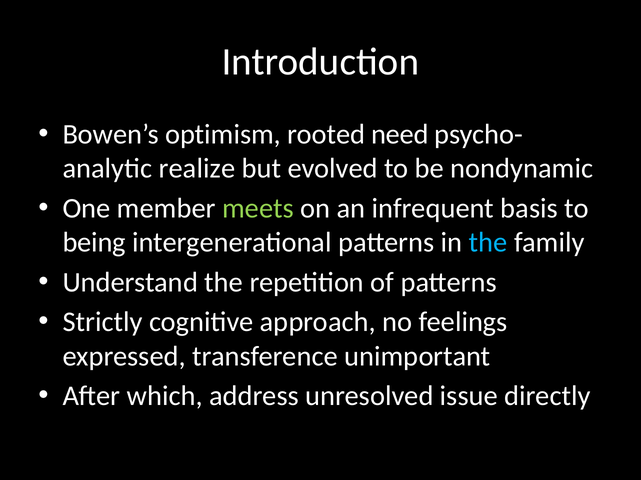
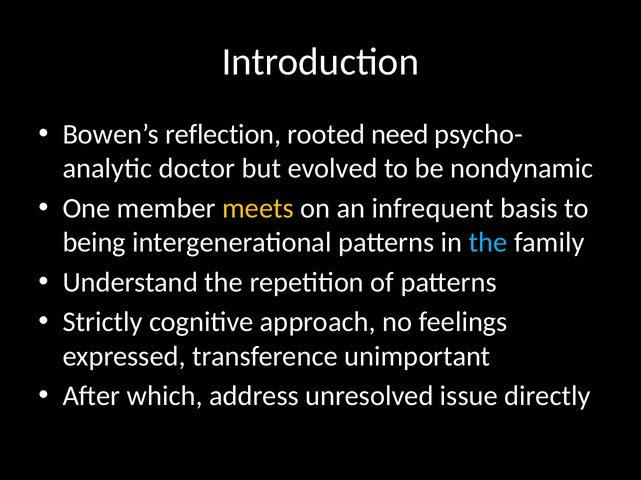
optimism: optimism -> reflection (223, 134)
realize: realize -> doctor (197, 169)
meets colour: light green -> yellow (258, 209)
